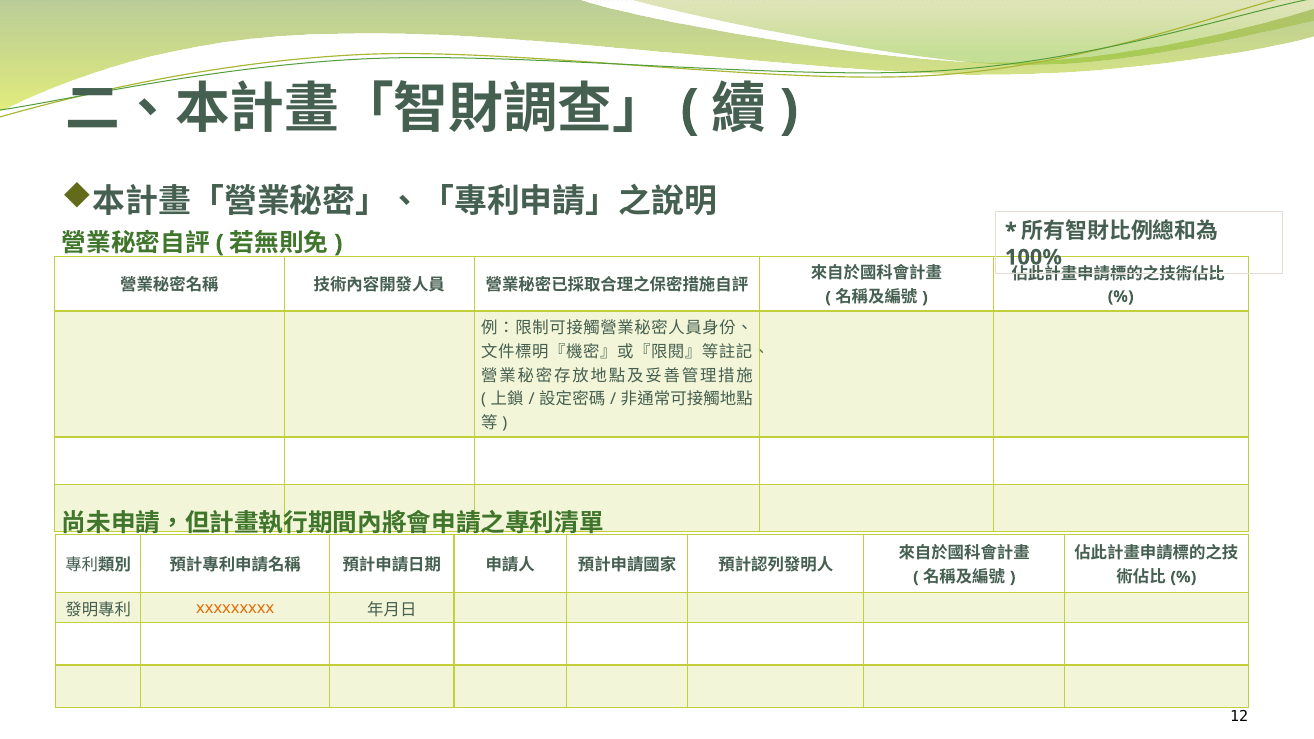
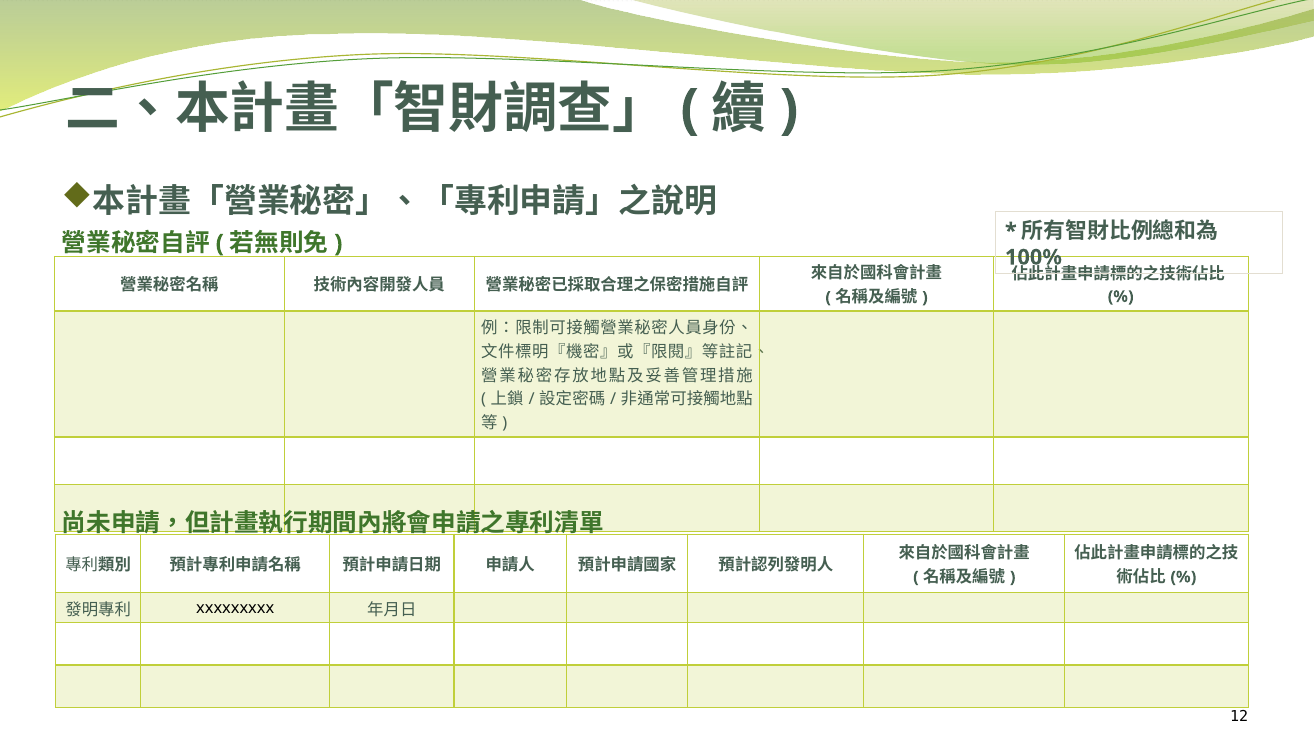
xxxxxxxxx colour: orange -> black (235, 608)
